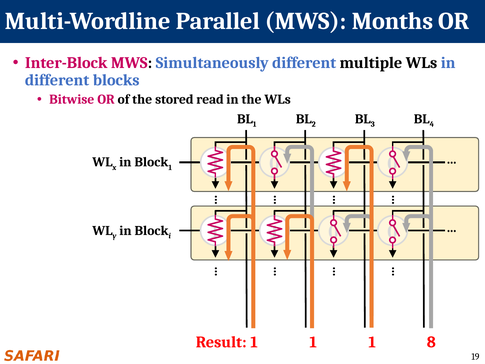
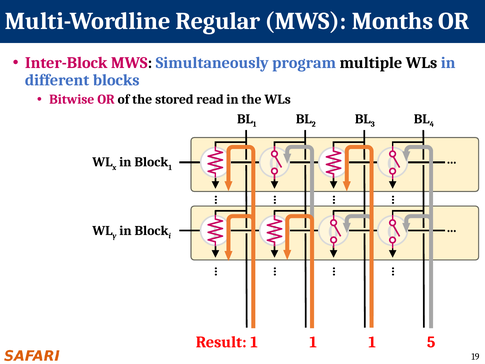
Parallel: Parallel -> Regular (218, 21)
Simultaneously different: different -> program (304, 63)
8: 8 -> 5 (431, 342)
